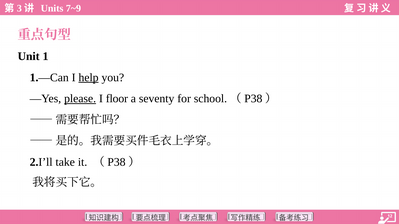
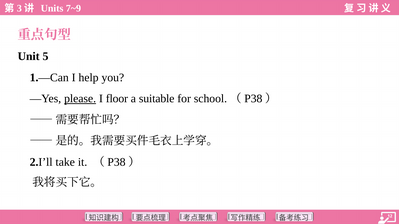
1: 1 -> 5 (46, 56)
help underline: present -> none (89, 78)
seventy: seventy -> suitable (157, 99)
